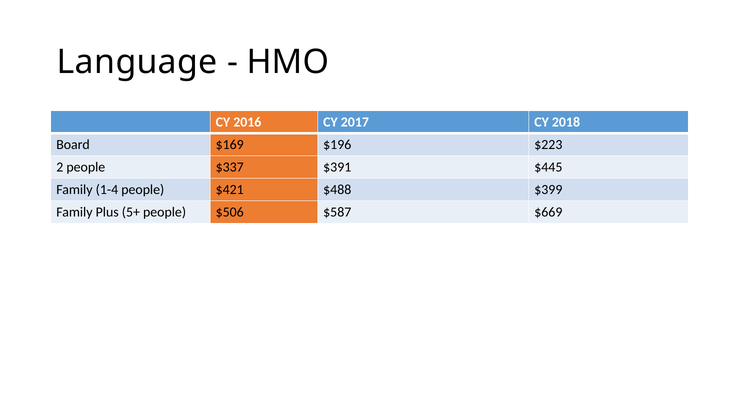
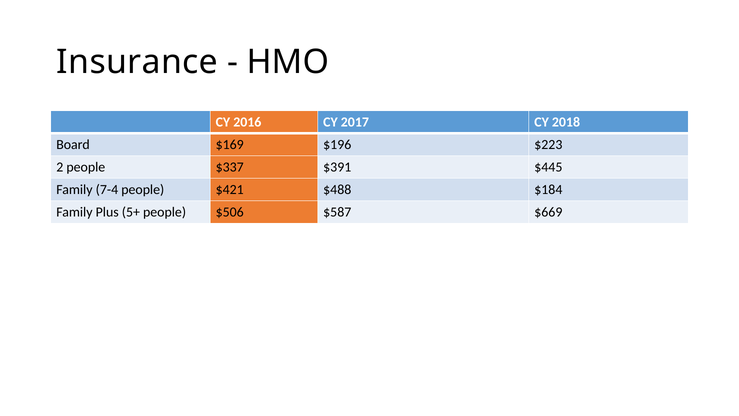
Language: Language -> Insurance (137, 62)
1-4: 1-4 -> 7-4 (107, 189)
$399: $399 -> $184 (548, 189)
